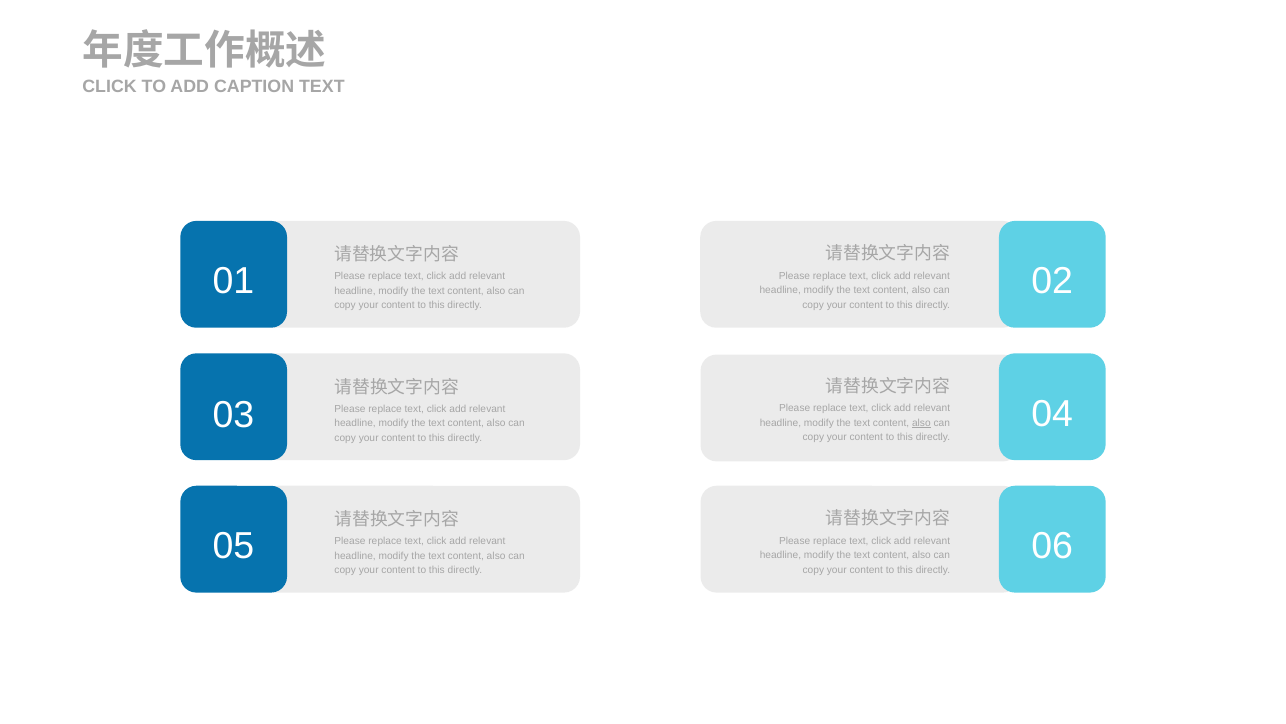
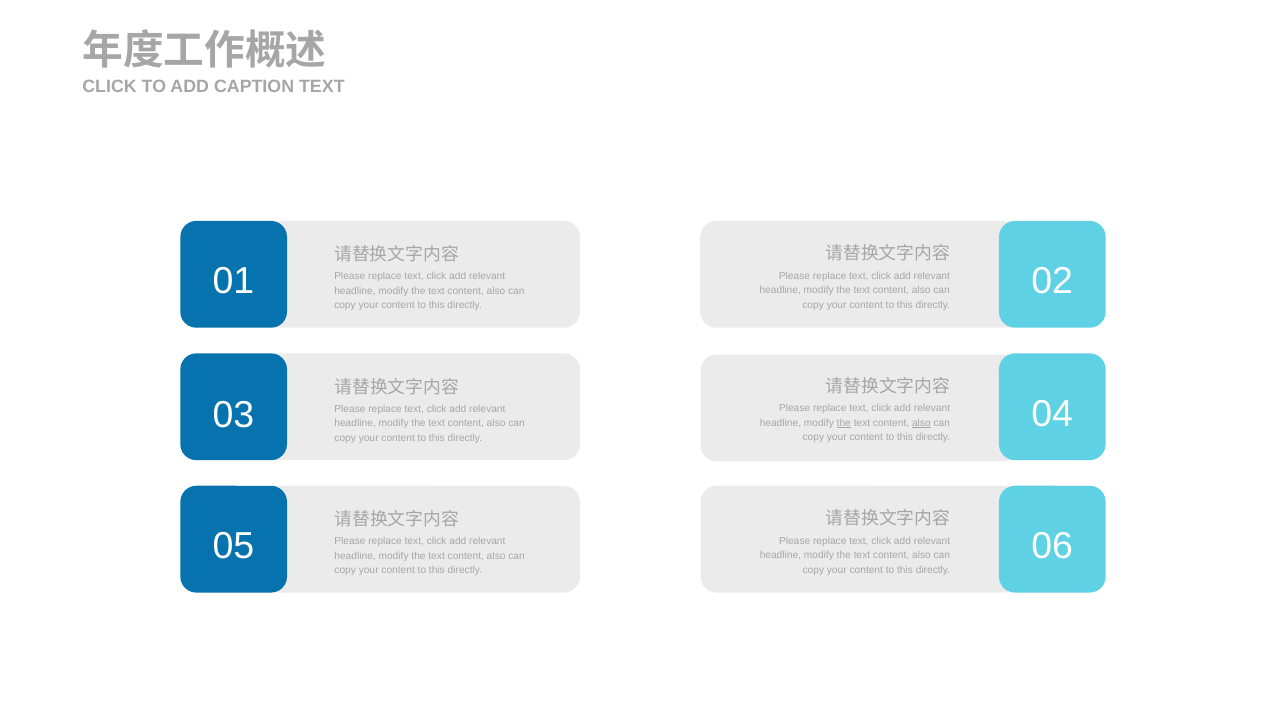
the underline: none -> present (844, 423)
